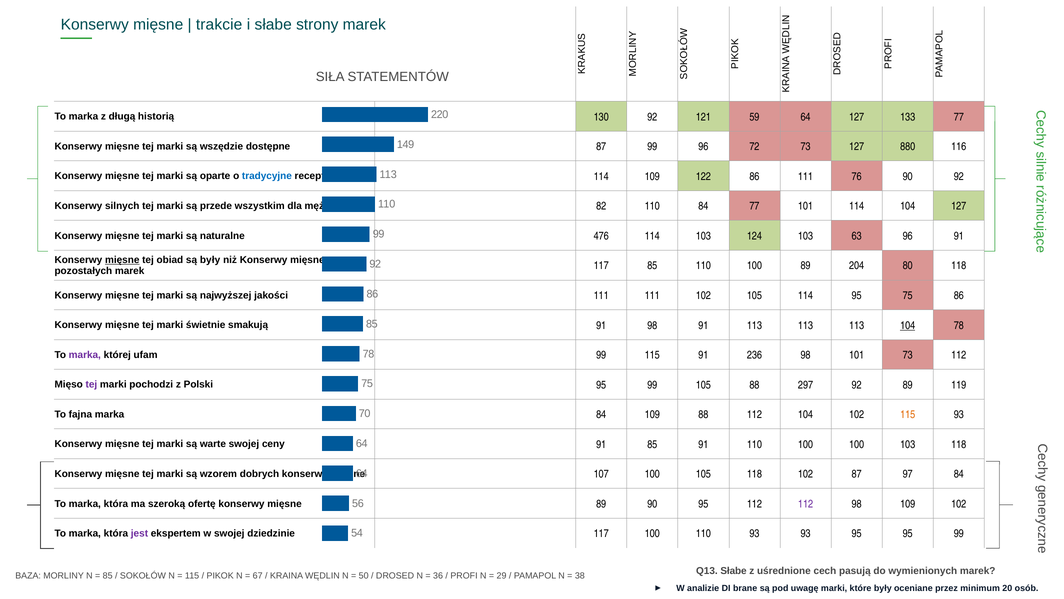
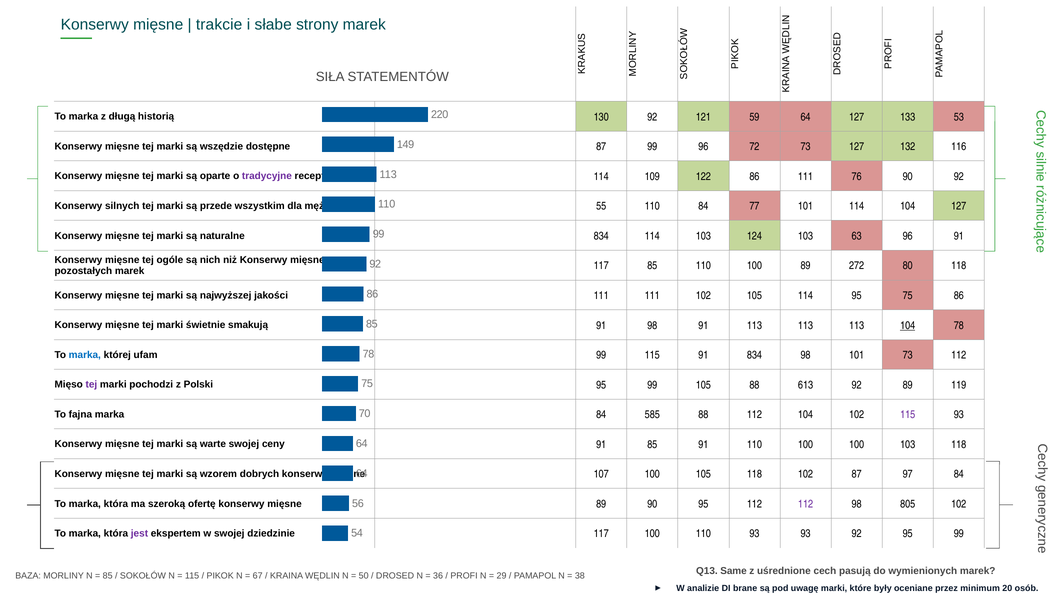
133 77: 77 -> 53 (959, 117)
880: 880 -> 132 (908, 147)
tradycyjne colour: blue -> purple (267, 176)
82: 82 -> 55 (601, 206)
naturalne 476: 476 -> 834 (601, 236)
mięsne underline: present -> none (122, 260)
obiad: obiad -> ogóle (170, 260)
są były: były -> nich (210, 260)
204: 204 -> 272 (857, 266)
marka colour: purple -> blue (85, 355)
91 236: 236 -> 834 (754, 355)
297: 297 -> 613 (806, 385)
84 109: 109 -> 585 (652, 414)
115 colour: orange -> purple (908, 414)
98 109: 109 -> 805 (908, 504)
93 95: 95 -> 92 (857, 533)
Q13 Słabe: Słabe -> Same (734, 570)
